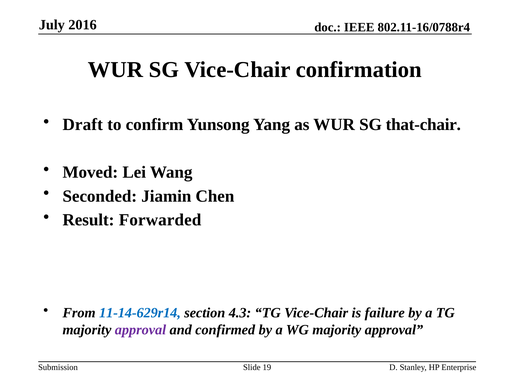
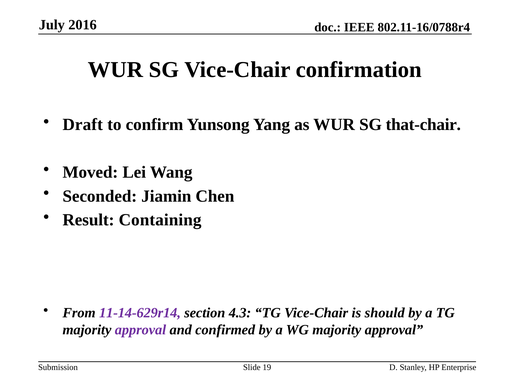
Forwarded: Forwarded -> Containing (160, 220)
11-14-629r14 colour: blue -> purple (140, 312)
failure: failure -> should (385, 312)
